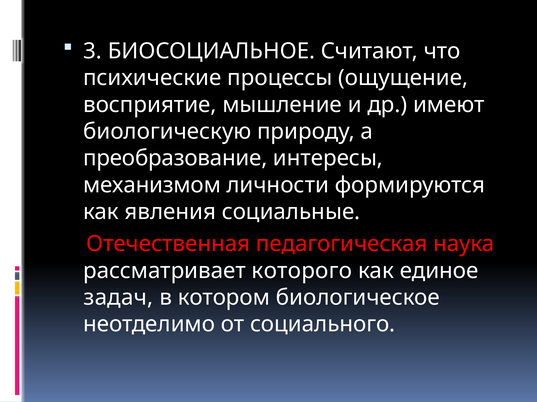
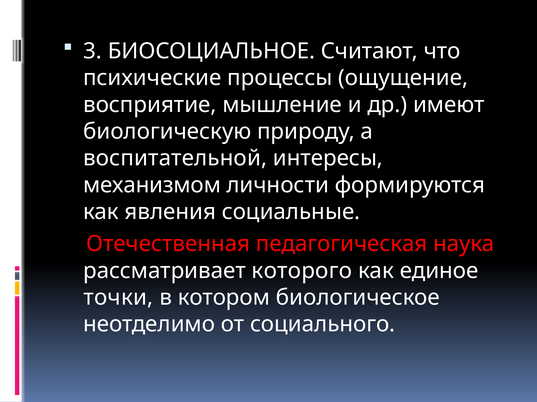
преобразование: преобразование -> воспитательной (175, 159)
задач: задач -> точки (118, 298)
